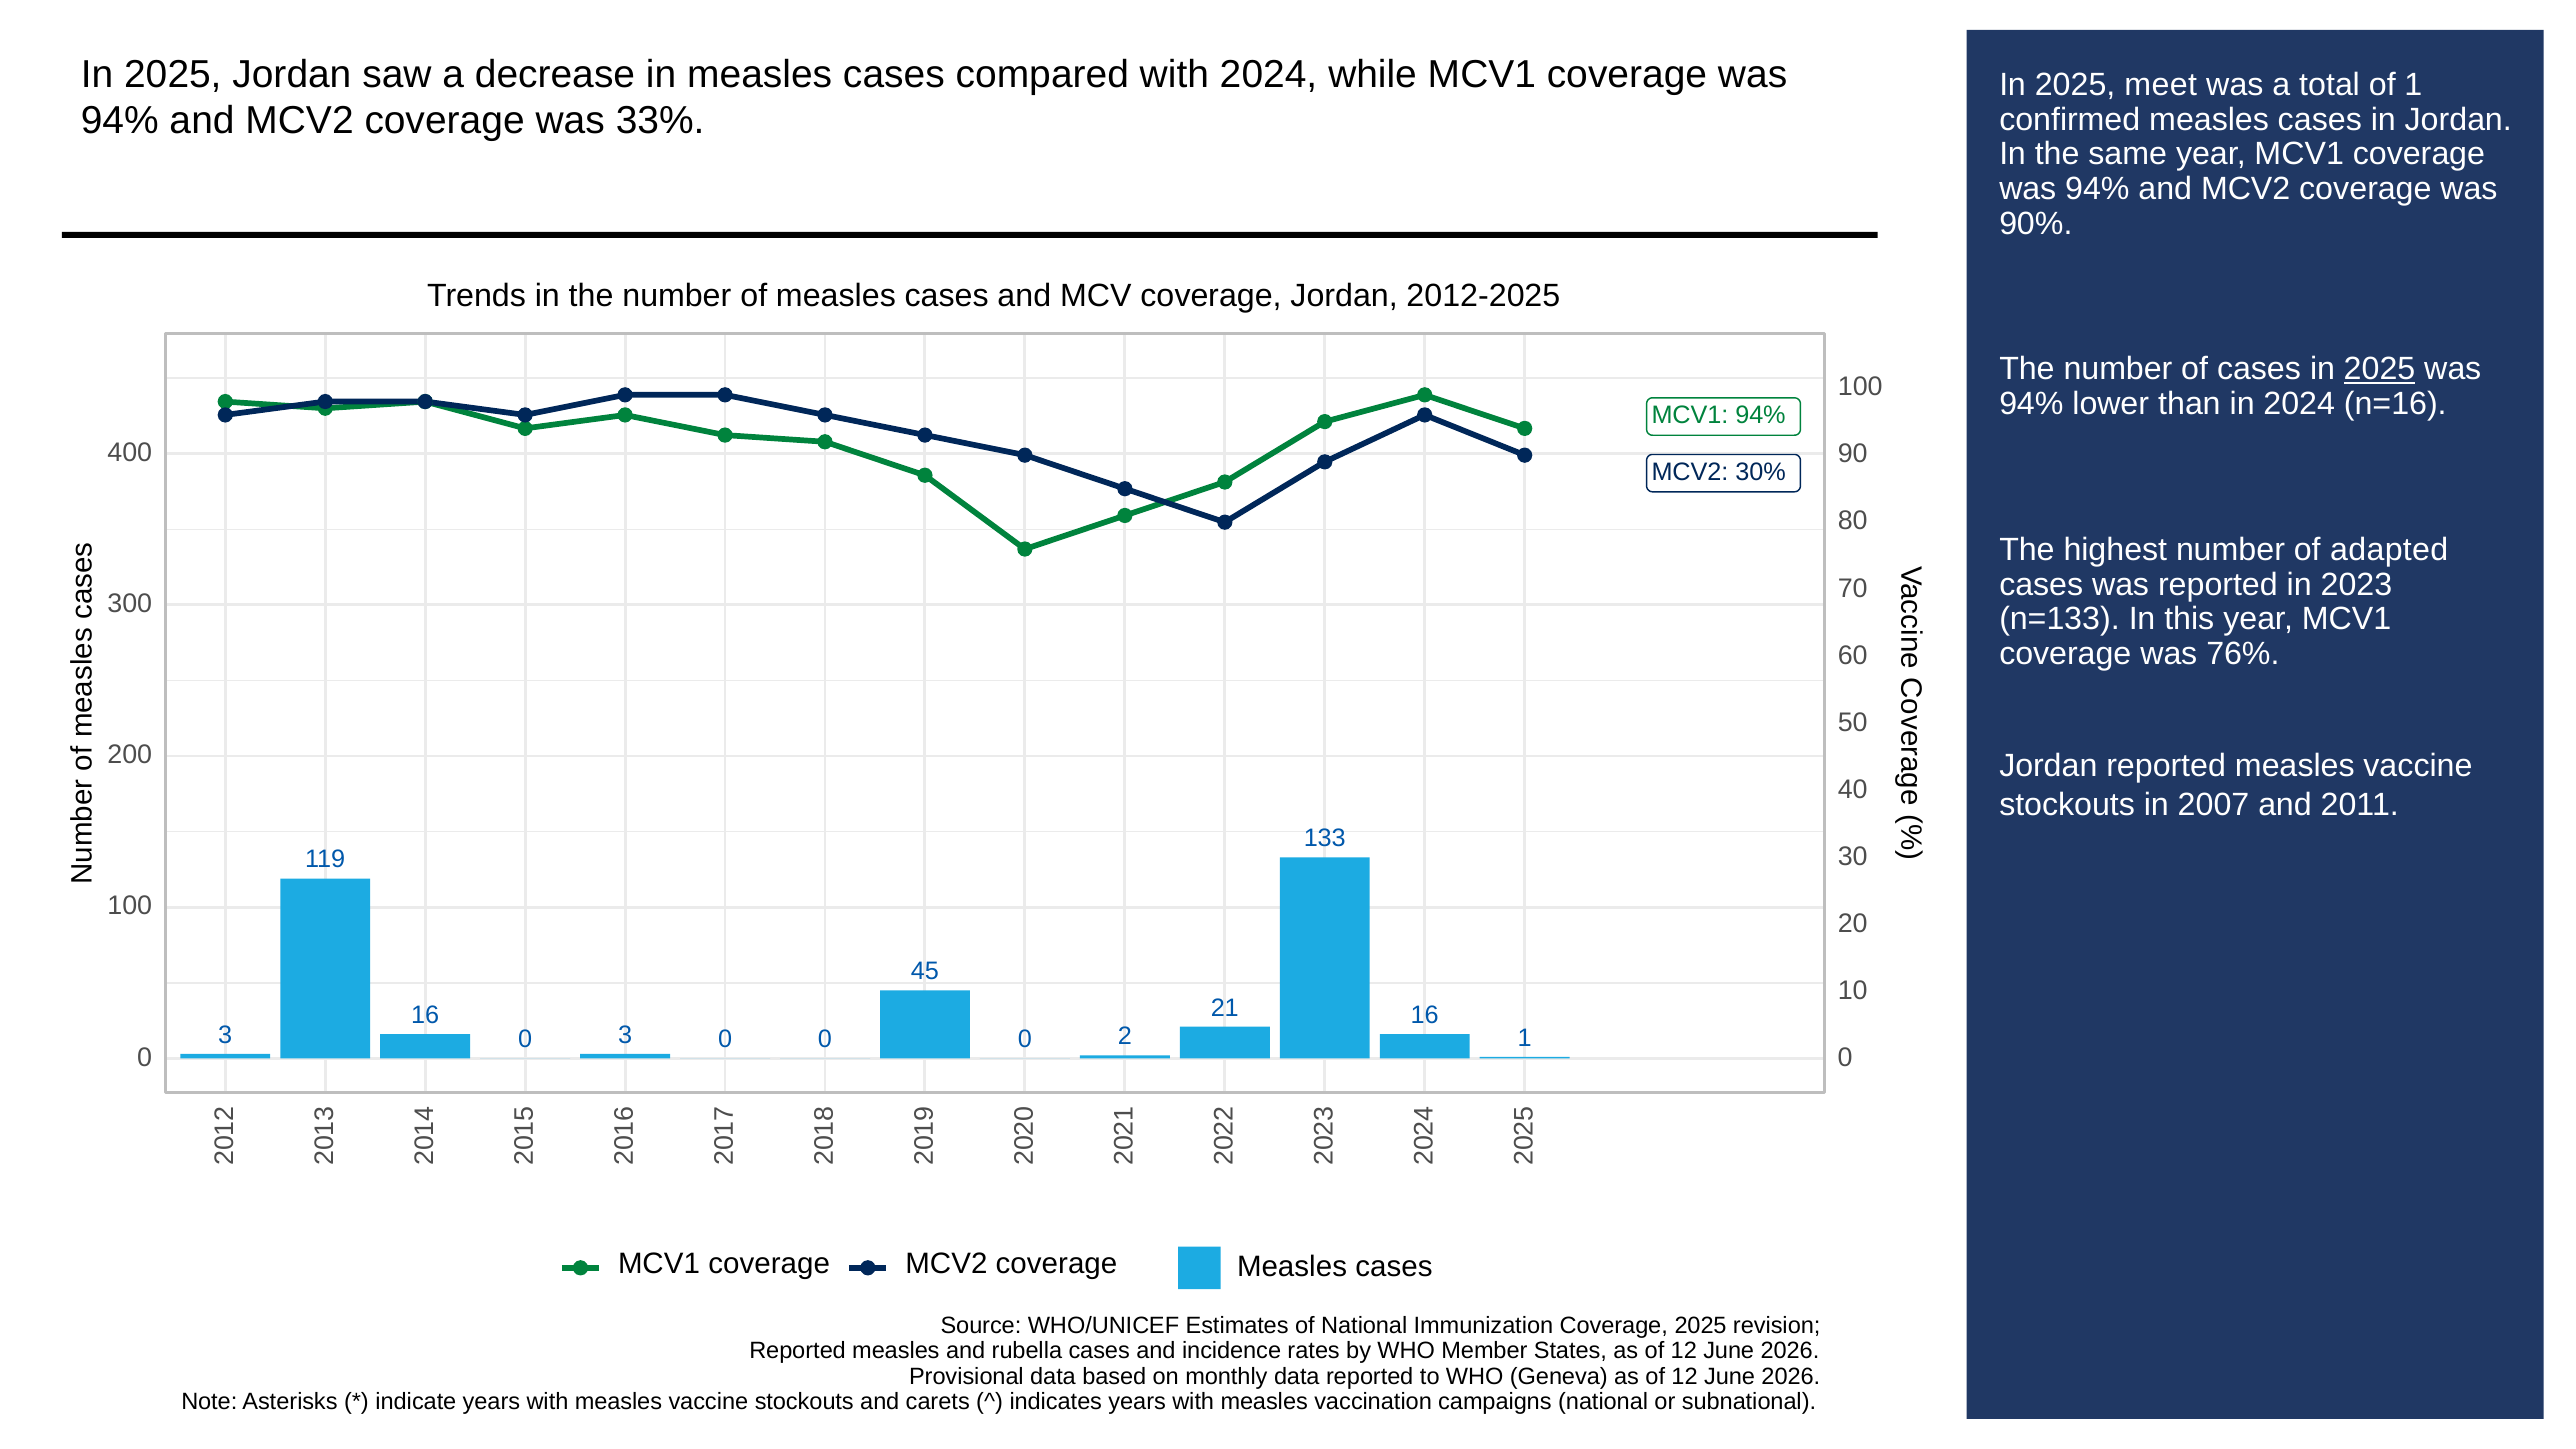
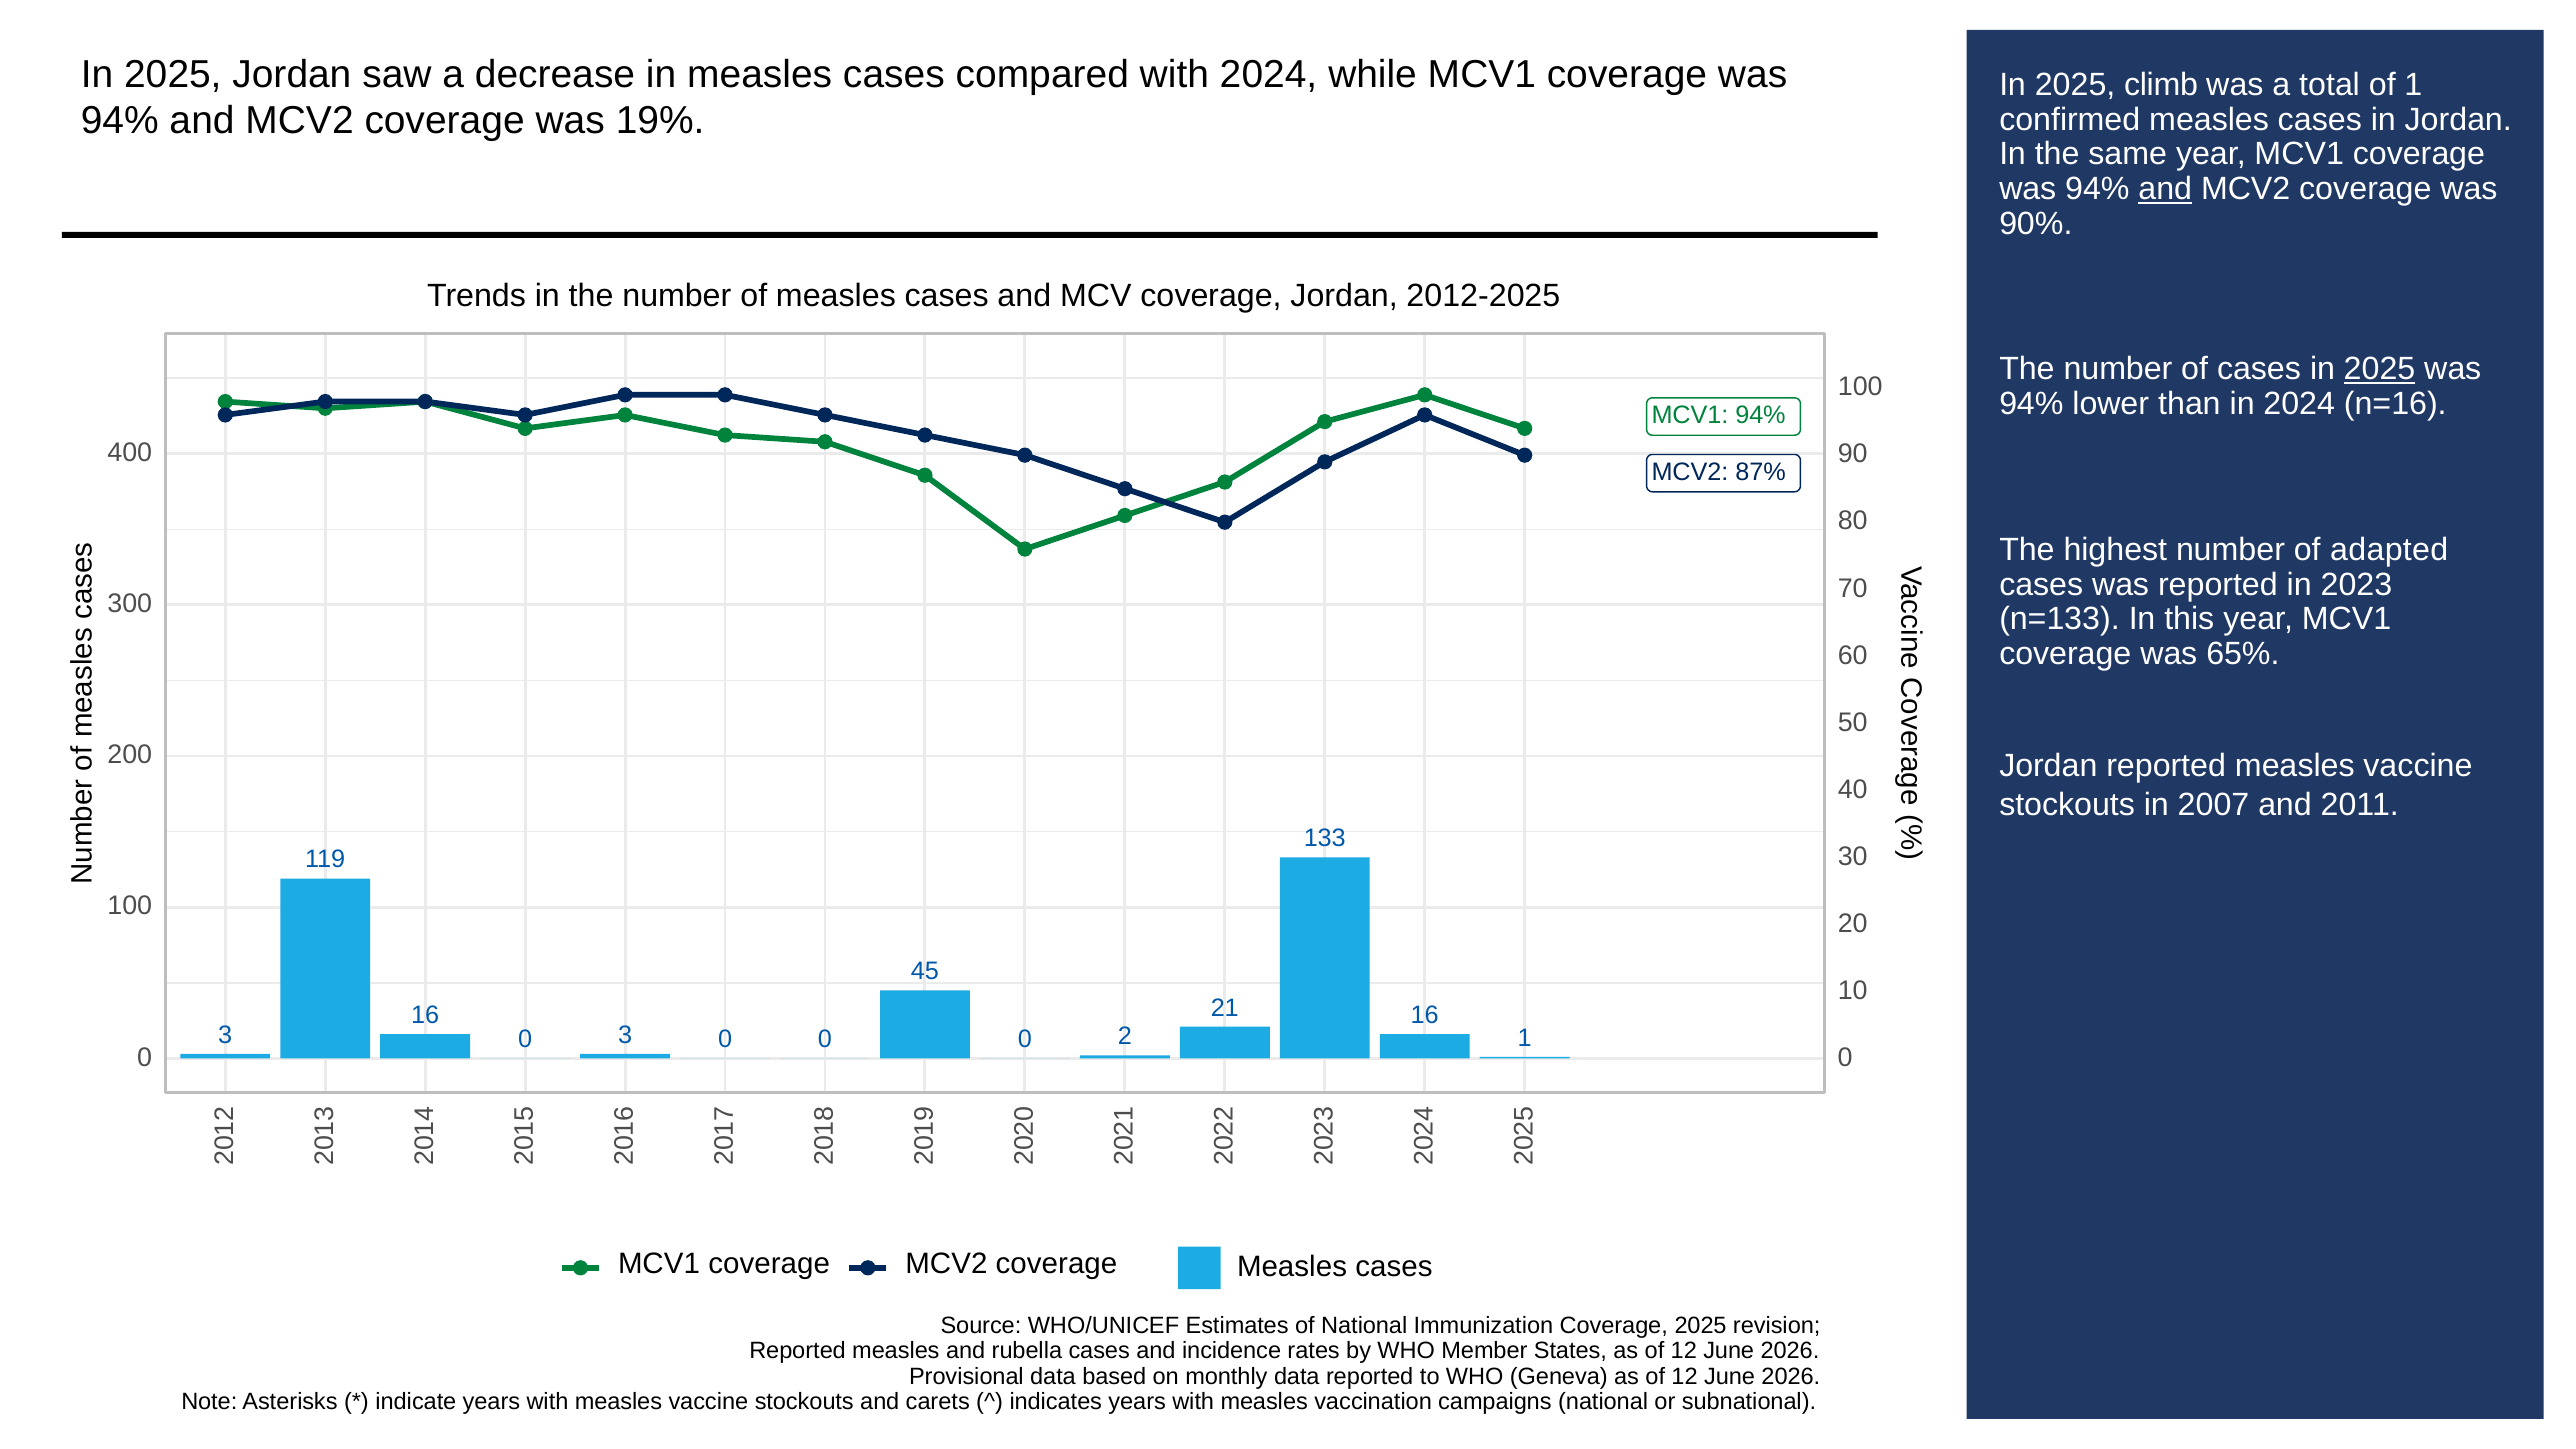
meet: meet -> climb (2161, 85)
33%: 33% -> 19% (660, 121)
and underline: none -> present (2165, 189)
30%: 30% -> 87% (1761, 472)
76%: 76% -> 65% (2243, 654)
